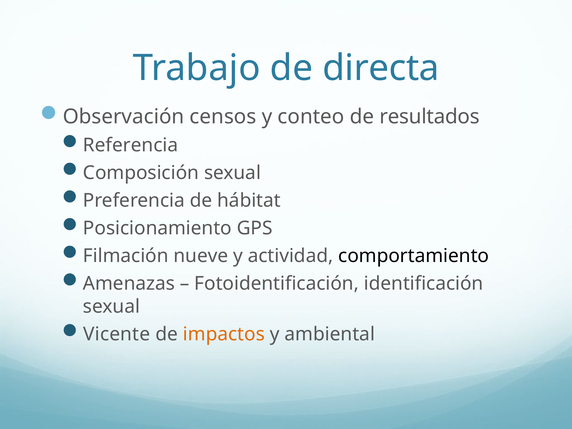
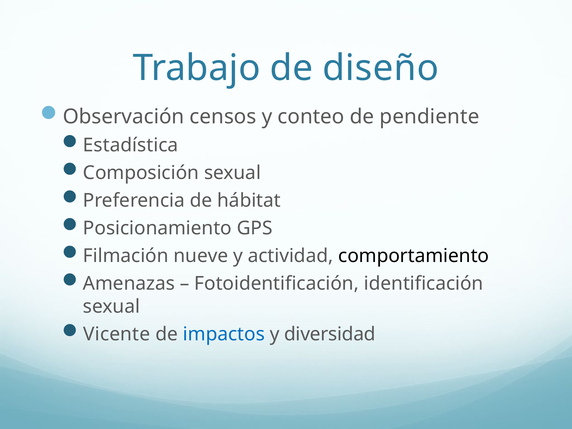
directa: directa -> diseño (381, 68)
resultados: resultados -> pendiente (429, 117)
Referencia: Referencia -> Estadística (131, 145)
impactos colour: orange -> blue (224, 334)
ambiental: ambiental -> diversidad (330, 334)
